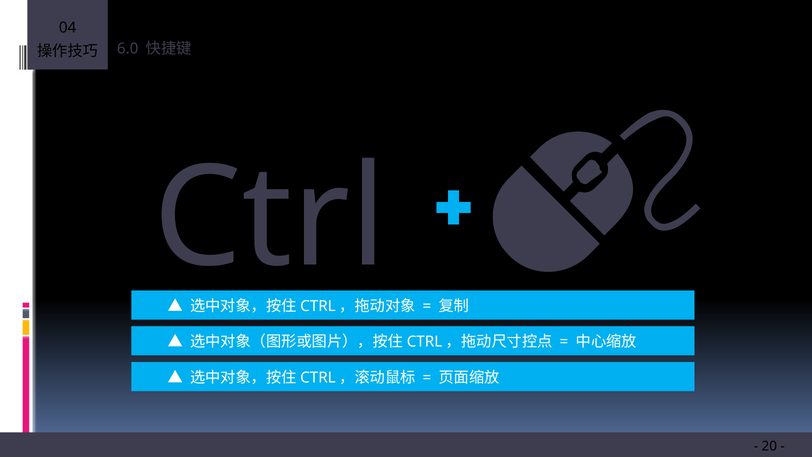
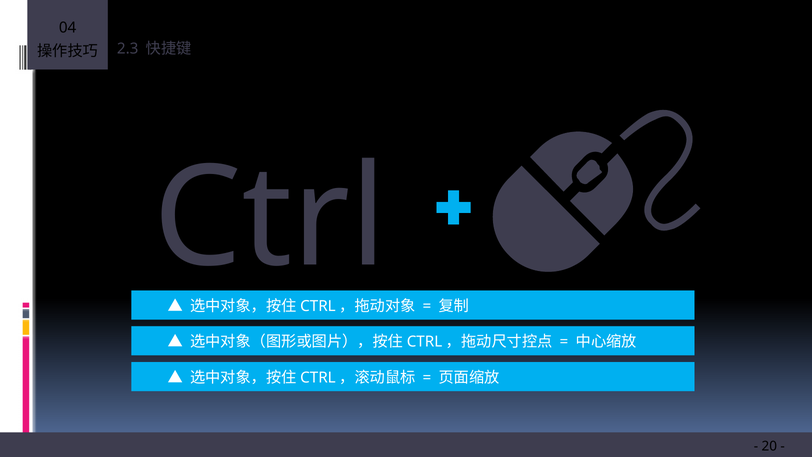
6.0: 6.0 -> 2.3 (128, 49)
